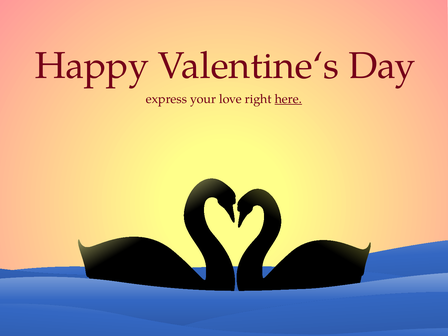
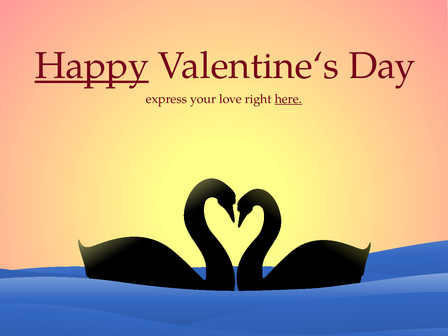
Happy underline: none -> present (92, 66)
